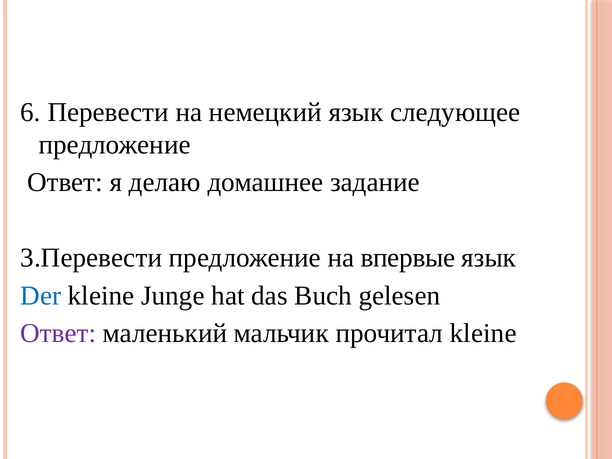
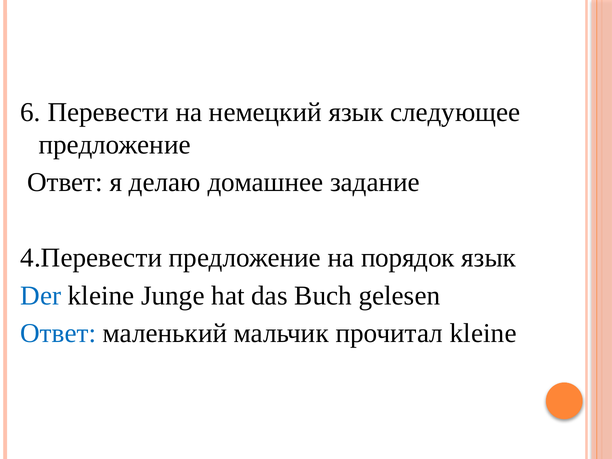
3.Перевести: 3.Перевести -> 4.Перевести (91, 258)
впервые: впервые -> порядок (408, 258)
Ответ colour: purple -> blue (58, 334)
